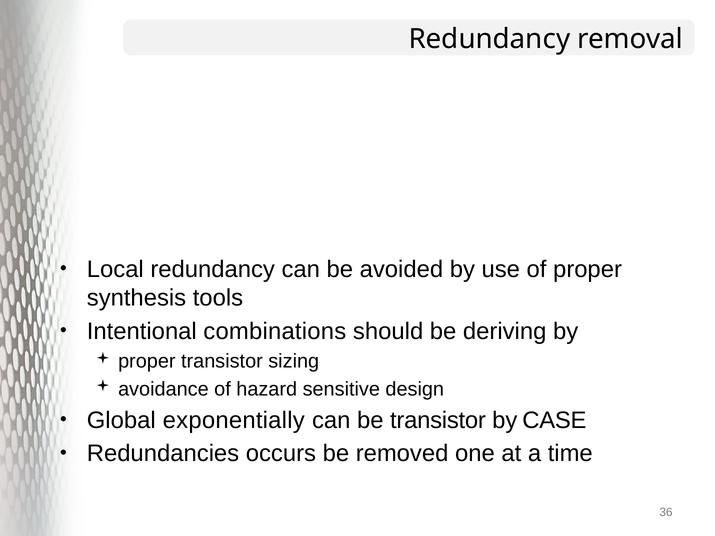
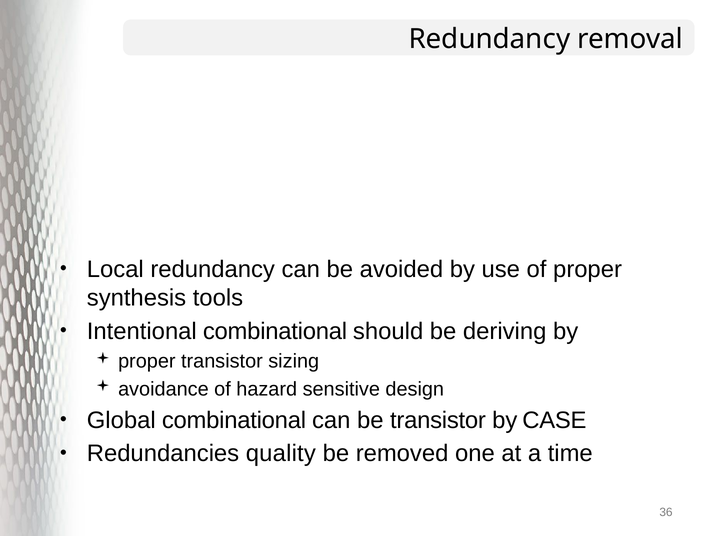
Intentional combinations: combinations -> combinational (275, 331)
Global exponentially: exponentially -> combinational (234, 420)
occurs: occurs -> quality (281, 454)
